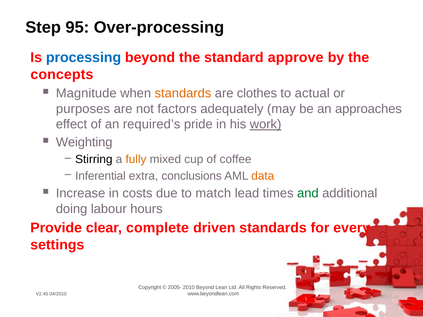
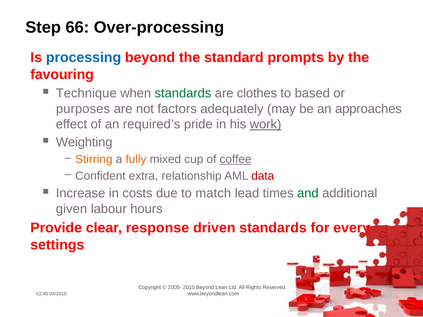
95: 95 -> 66 (77, 28)
approve: approve -> prompts (296, 58)
concepts: concepts -> favouring (62, 75)
Magnitude: Magnitude -> Technique (86, 93)
standards colour: orange -> green (183, 93)
actual: actual -> based (312, 93)
Stirring colour: black -> orange (94, 160)
coffee underline: none -> present (236, 160)
Inferential: Inferential -> Confident (100, 176)
conclusions: conclusions -> relationship (192, 176)
data colour: orange -> red (263, 176)
doing: doing -> given (72, 209)
complete: complete -> response (157, 228)
